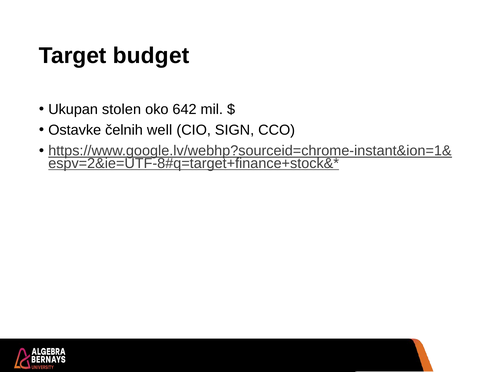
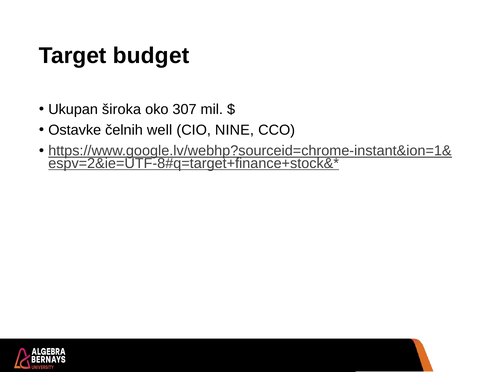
stolen: stolen -> široka (122, 109)
642: 642 -> 307 (185, 109)
SIGN: SIGN -> NINE (234, 130)
